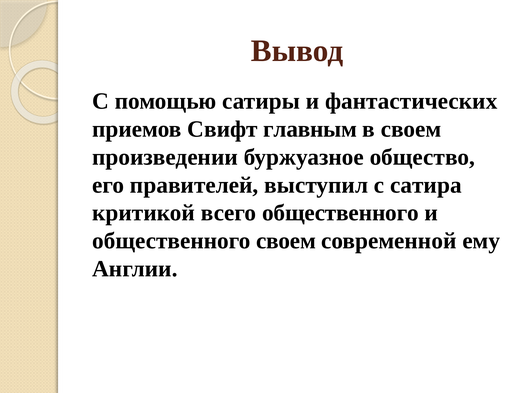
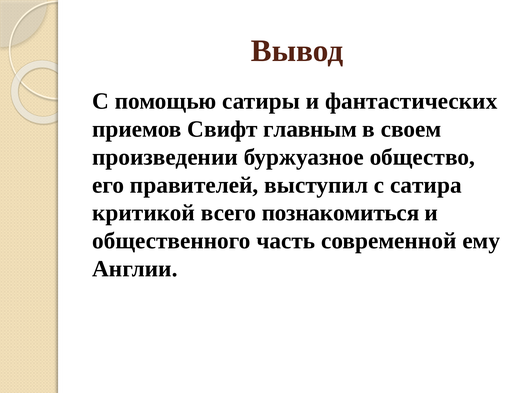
всего общественного: общественного -> познакомиться (341, 213)
общественного своем: своем -> часть (286, 241)
